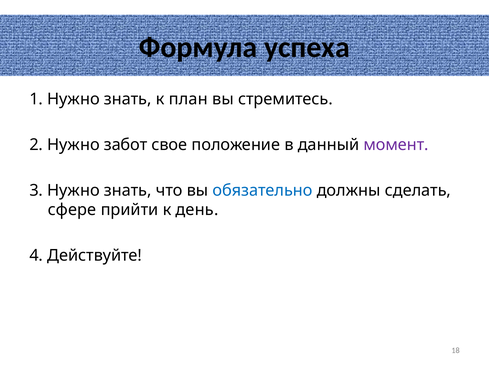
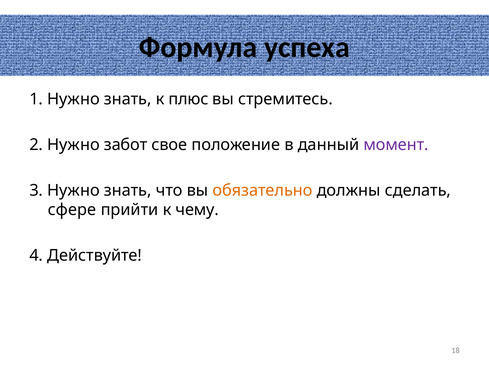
план: план -> плюс (188, 99)
обязательно colour: blue -> orange (263, 190)
день: день -> чему (197, 210)
